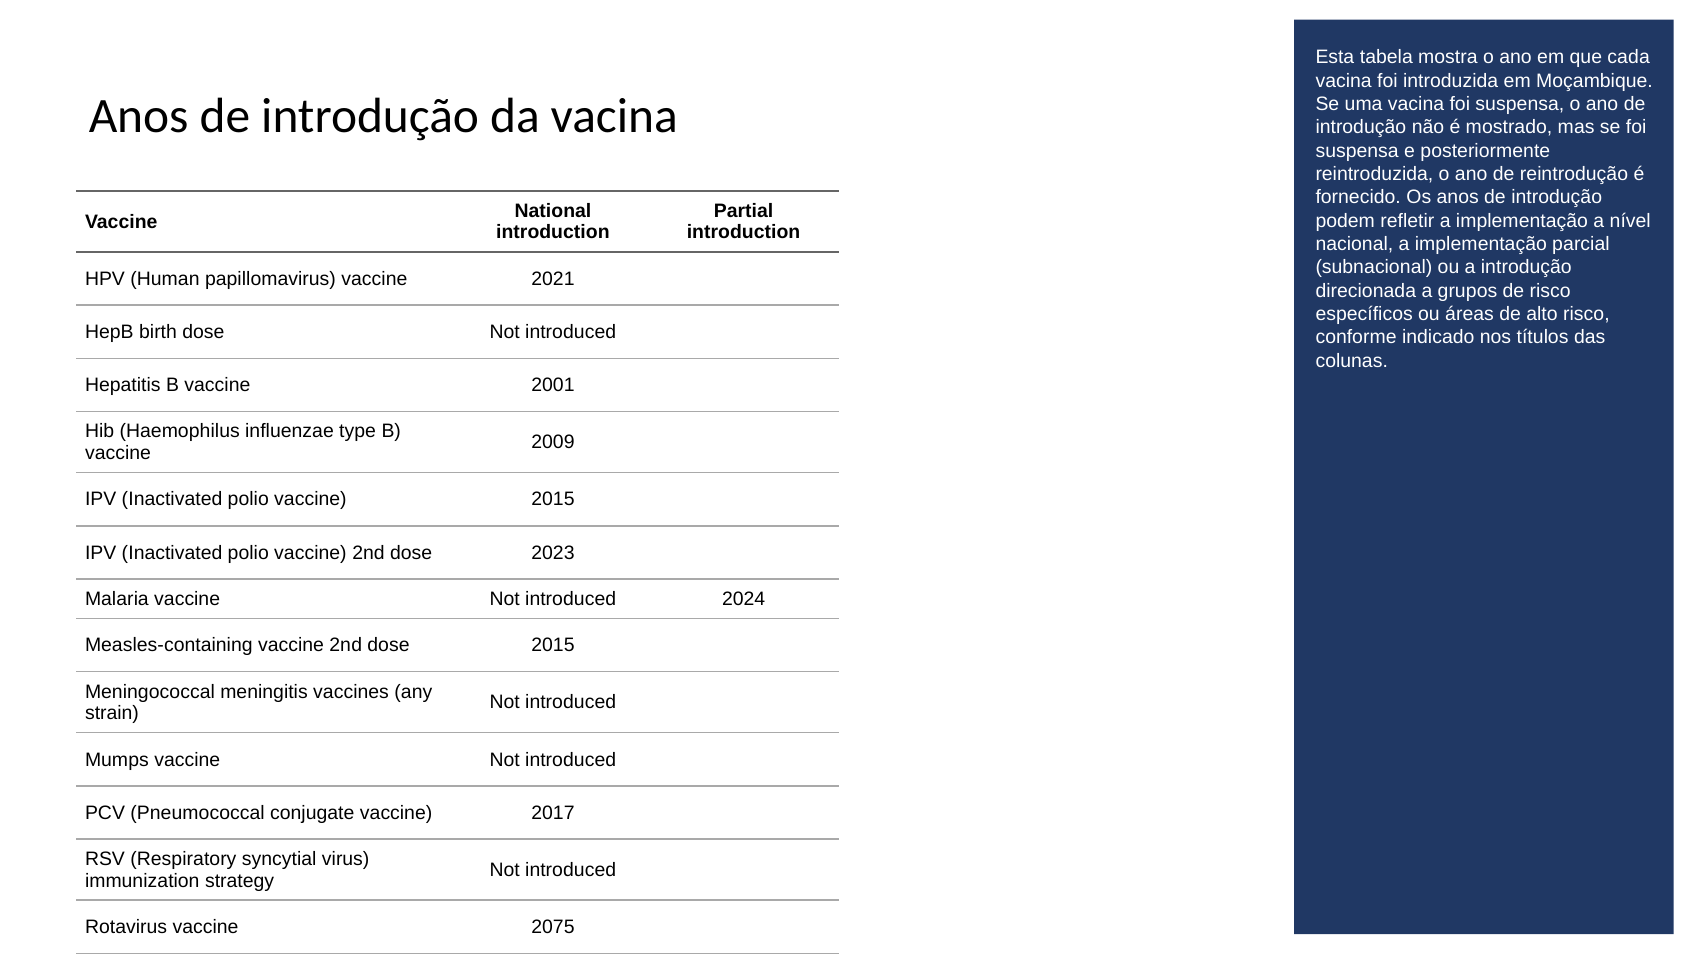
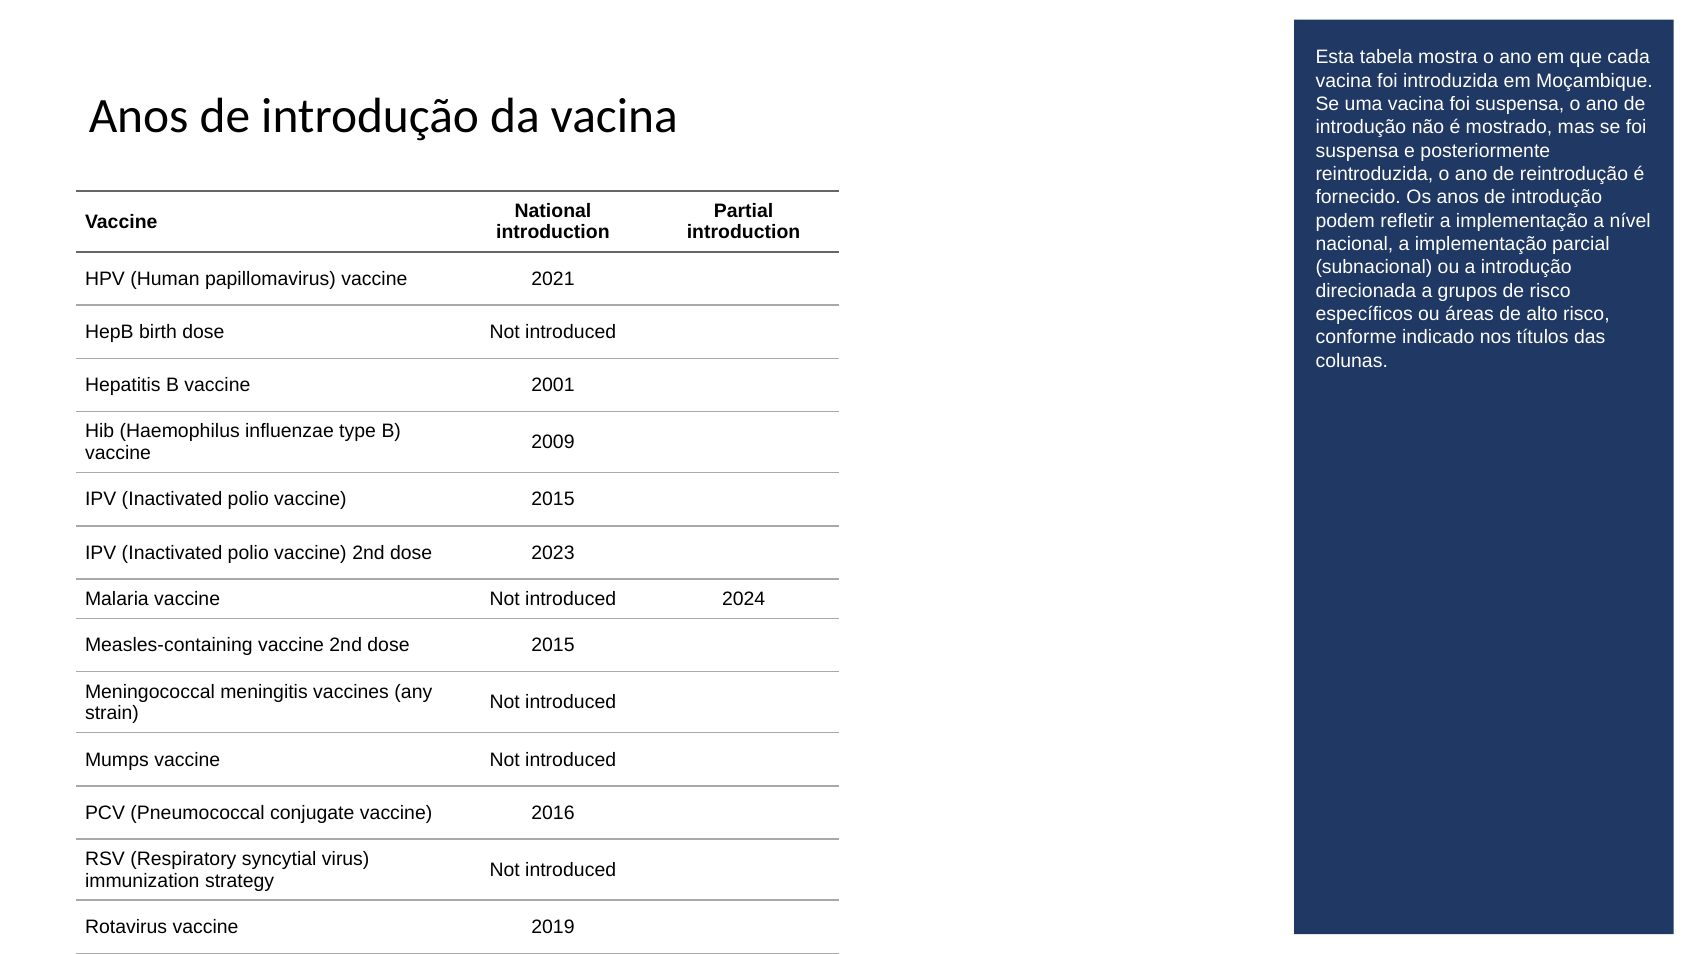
2017: 2017 -> 2016 (553, 812)
2075: 2075 -> 2019 (553, 927)
